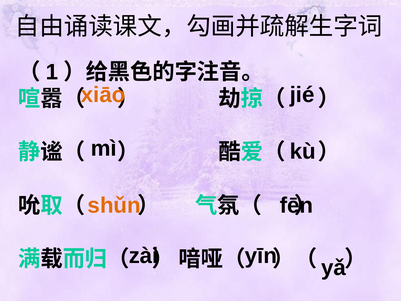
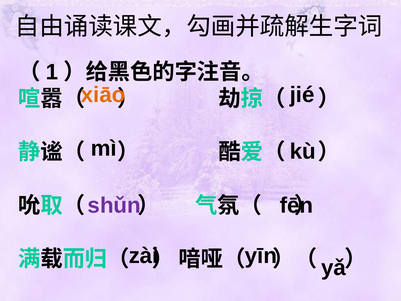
shǔn colour: orange -> purple (114, 205)
